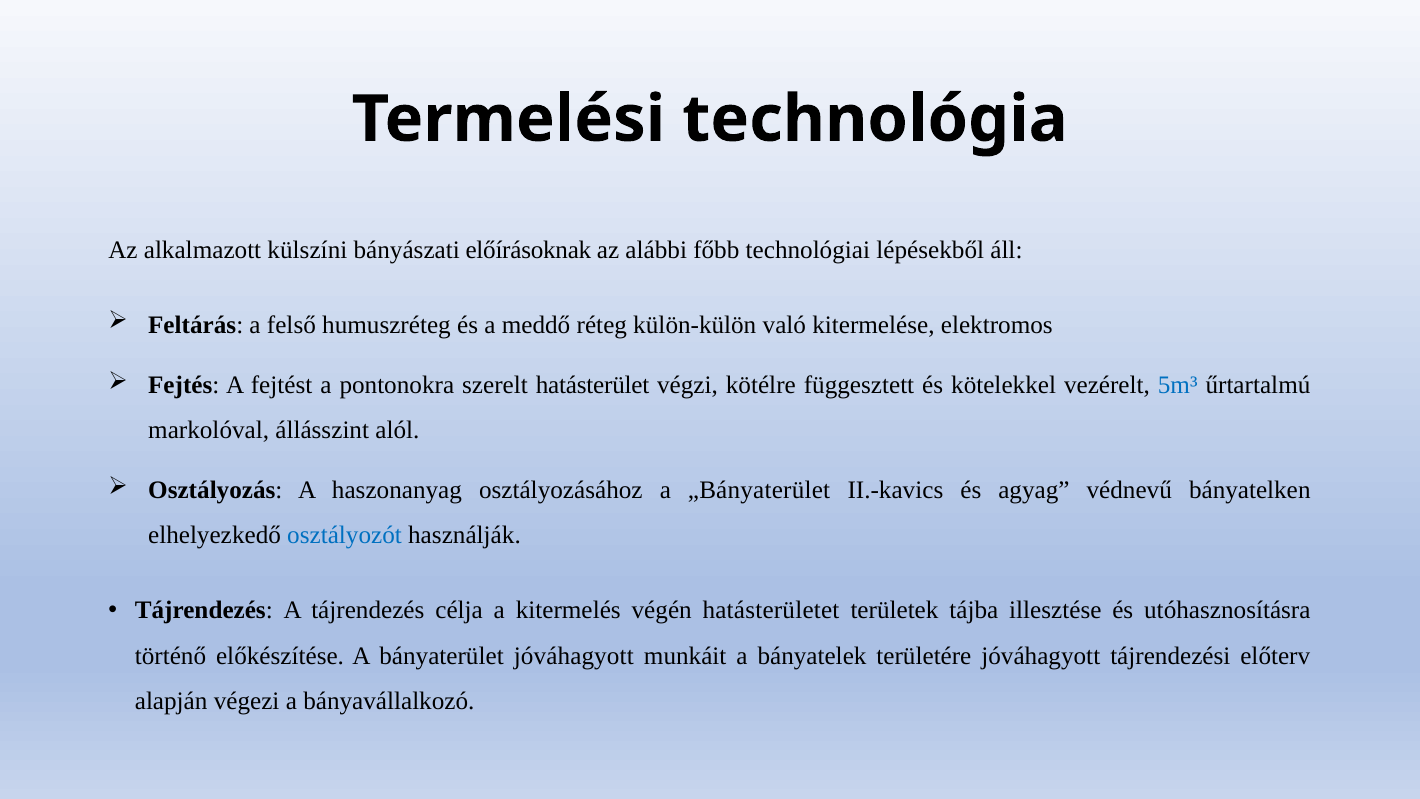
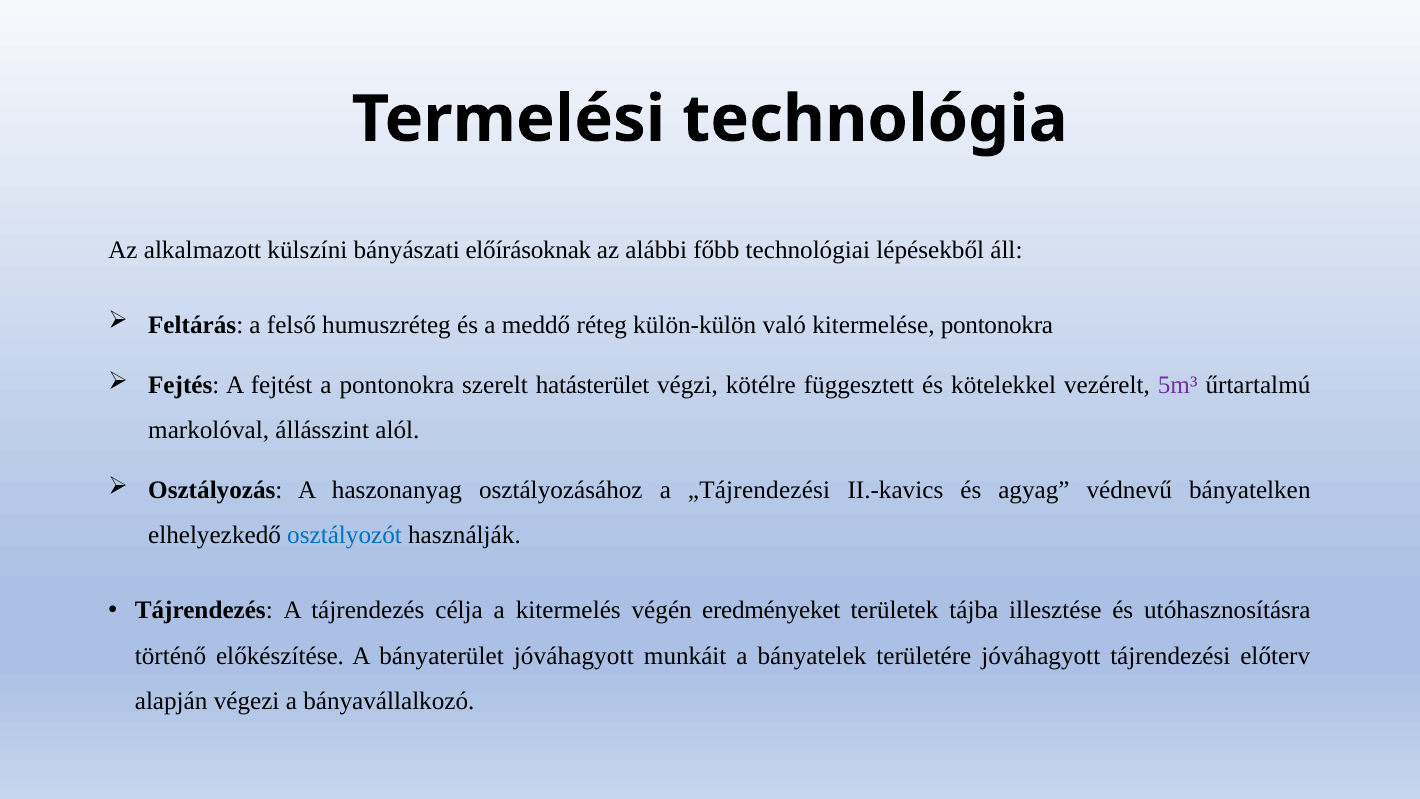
kitermelése elektromos: elektromos -> pontonokra (997, 325)
5m³ colour: blue -> purple (1178, 385)
„Bányaterület: „Bányaterület -> „Tájrendezési (759, 490)
hatásterületet: hatásterületet -> eredményeket (771, 610)
